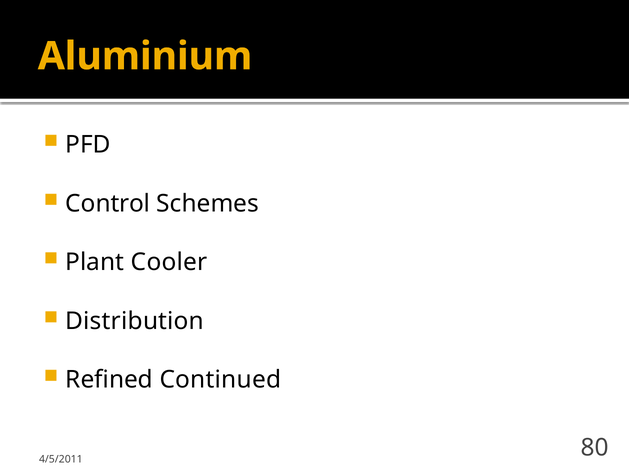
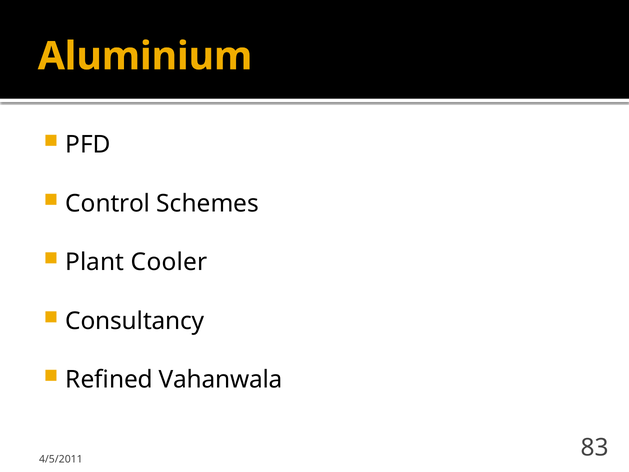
Distribution: Distribution -> Consultancy (135, 321)
Continued: Continued -> Vahanwala (221, 380)
80: 80 -> 83 (595, 448)
